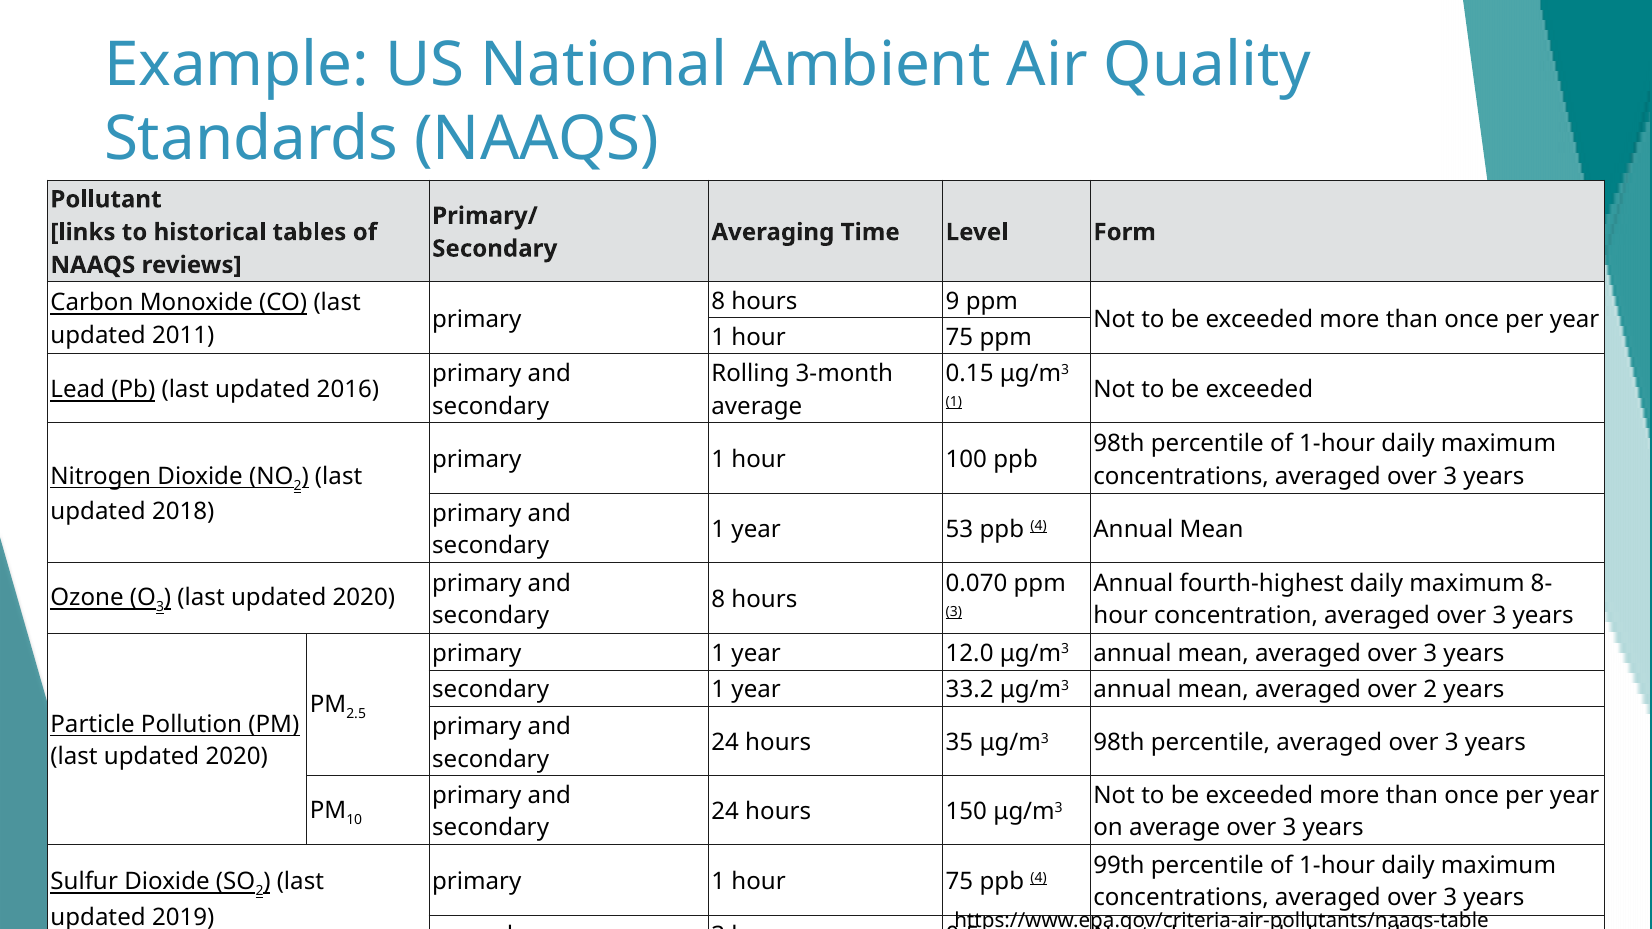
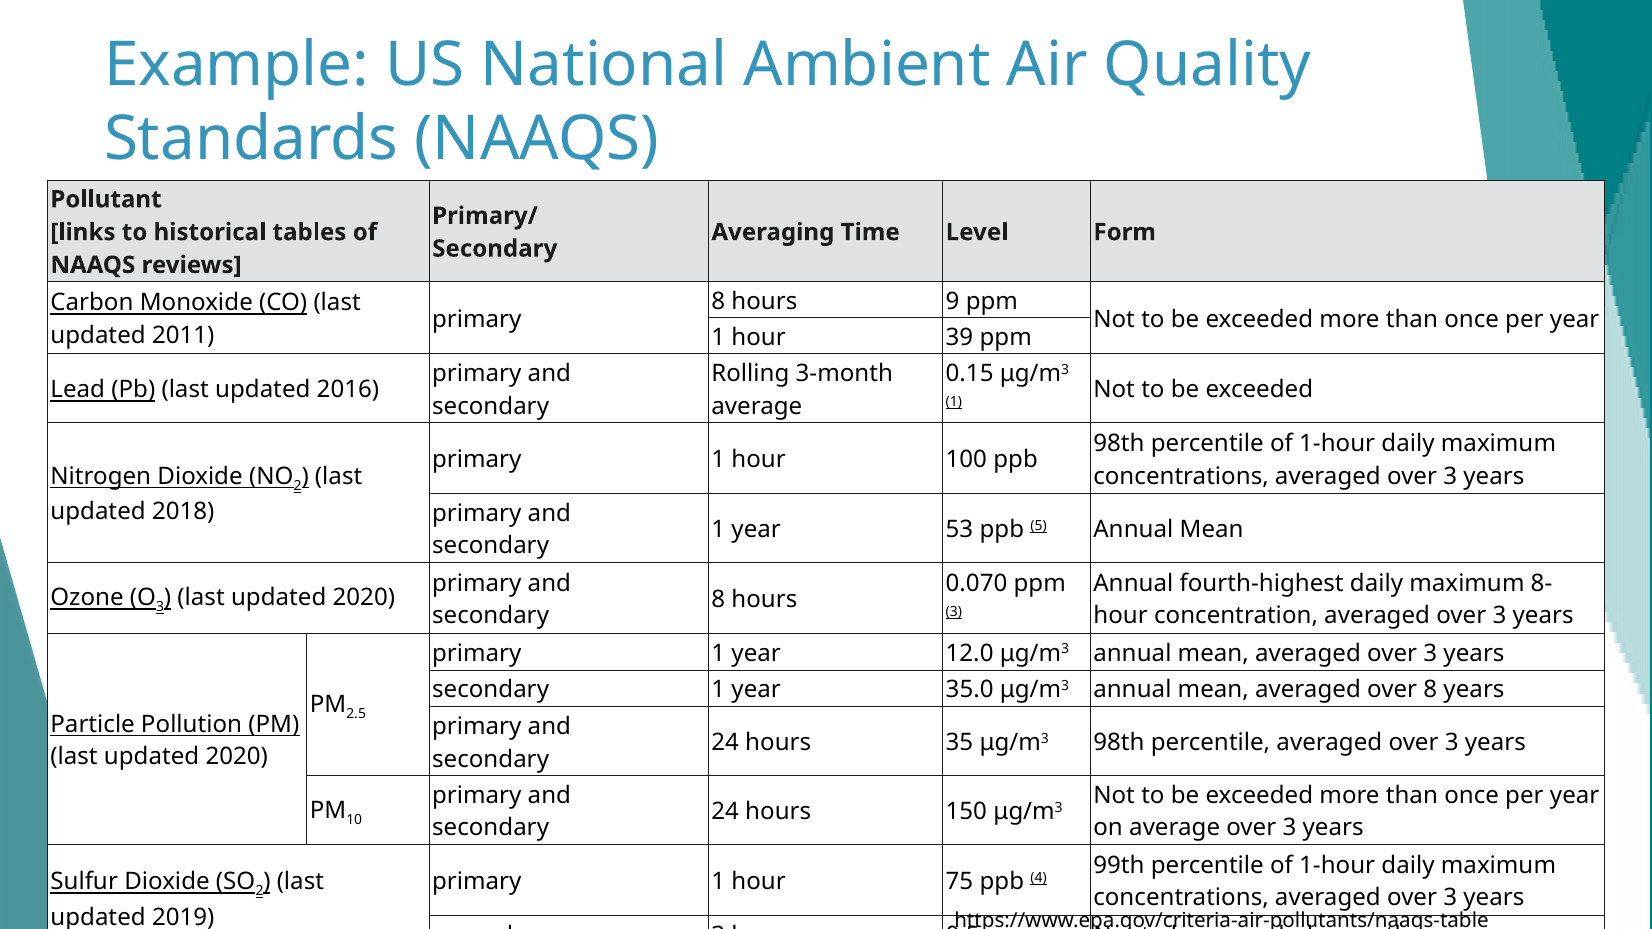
75: 75 -> 39 (959, 337)
53 ppb 4: 4 -> 5 (1039, 526)
33.2: 33.2 -> 35.0 (970, 690)
over 2: 2 -> 8 (1430, 690)
